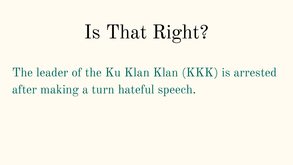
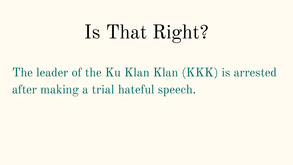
turn: turn -> trial (103, 89)
